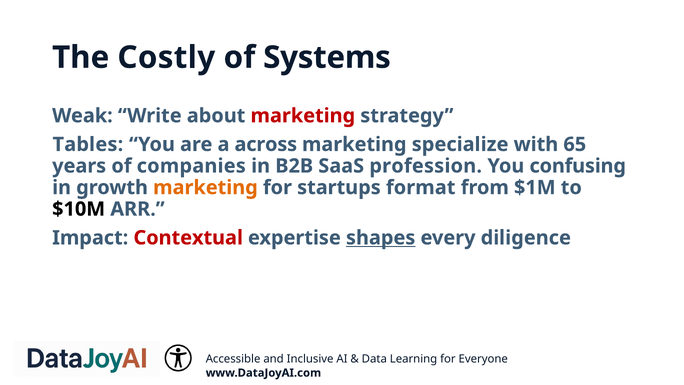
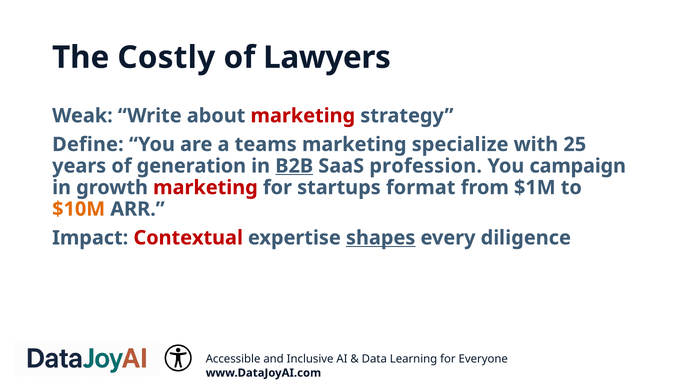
Systems: Systems -> Lawyers (327, 57)
Tables: Tables -> Define (88, 144)
across: across -> teams (266, 144)
65: 65 -> 25 (575, 144)
companies: companies -> generation (191, 166)
B2B underline: none -> present (294, 166)
confusing: confusing -> campaign (578, 166)
marketing colour: orange -> red (205, 187)
$10M colour: black -> orange (79, 209)
